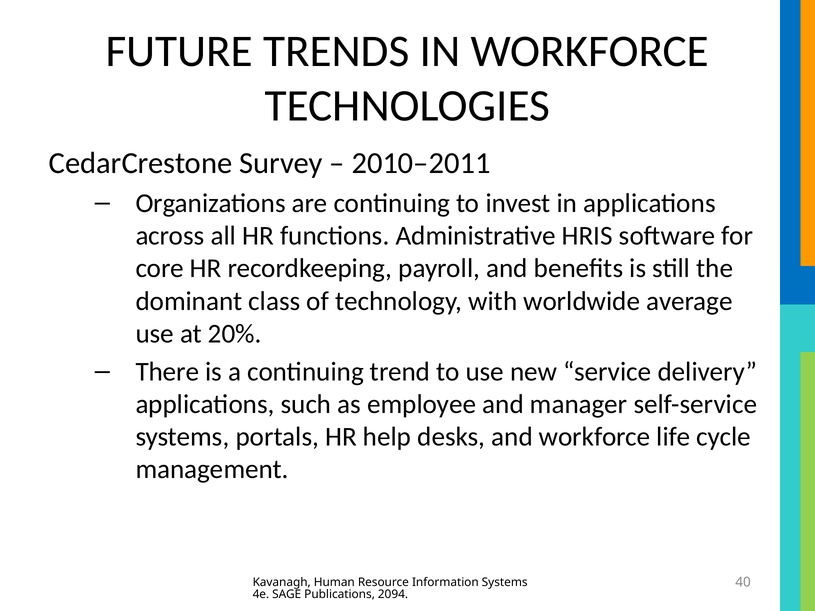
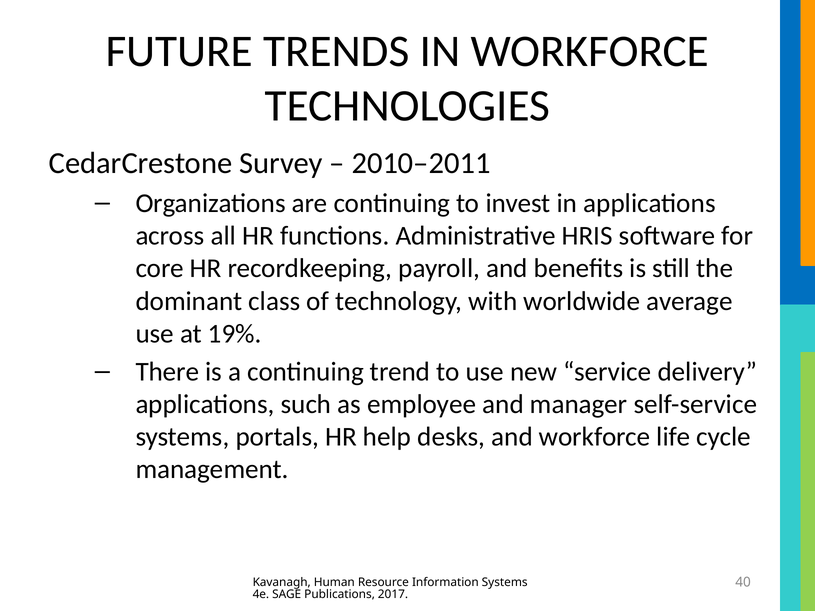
20%: 20% -> 19% (235, 334)
2094: 2094 -> 2017 (393, 595)
